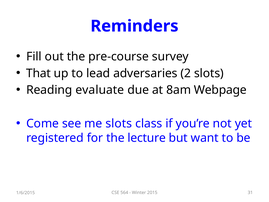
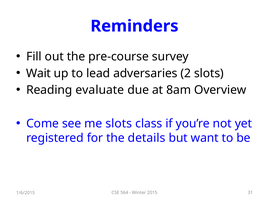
That: That -> Wait (38, 73)
Webpage: Webpage -> Overview (220, 90)
lecture: lecture -> details (147, 138)
